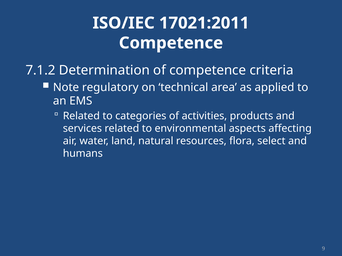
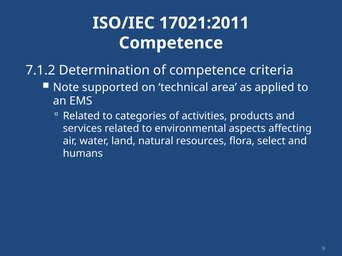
regulatory: regulatory -> supported (110, 87)
